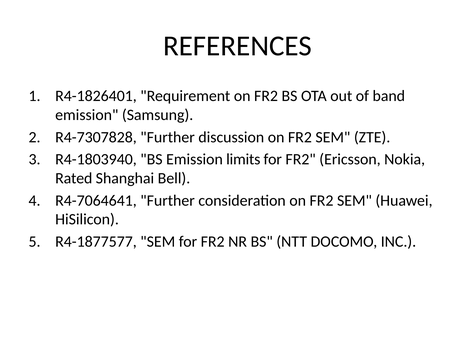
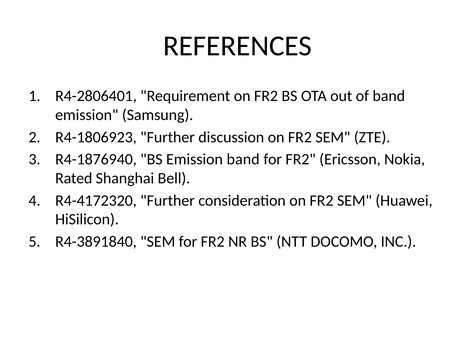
R4-1826401: R4-1826401 -> R4-2806401 (96, 96)
R4-7307828: R4-7307828 -> R4-1806923 (96, 137)
R4-1803940: R4-1803940 -> R4-1876940 (96, 159)
Emission limits: limits -> band (243, 159)
R4-7064641: R4-7064641 -> R4-4172320 (96, 201)
R4-1877577: R4-1877577 -> R4-3891840 (96, 242)
